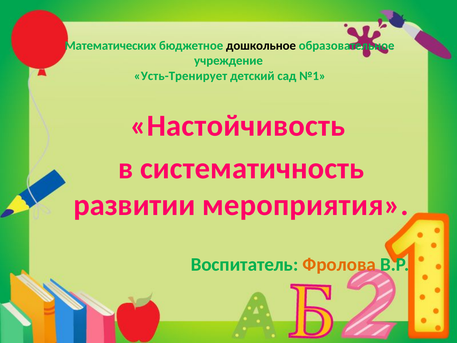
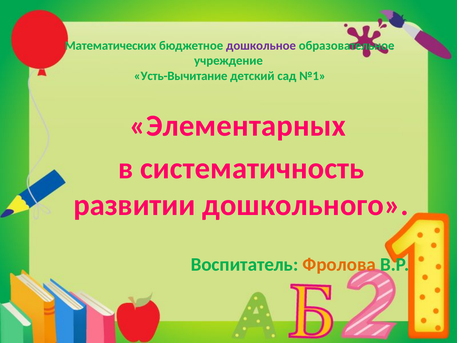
дошкольное colour: black -> purple (261, 45)
Усть-Тренирует: Усть-Тренирует -> Усть-Вычитание (181, 76)
Настойчивость: Настойчивость -> Элементарных (238, 126)
мероприятия: мероприятия -> дошкольного (305, 205)
